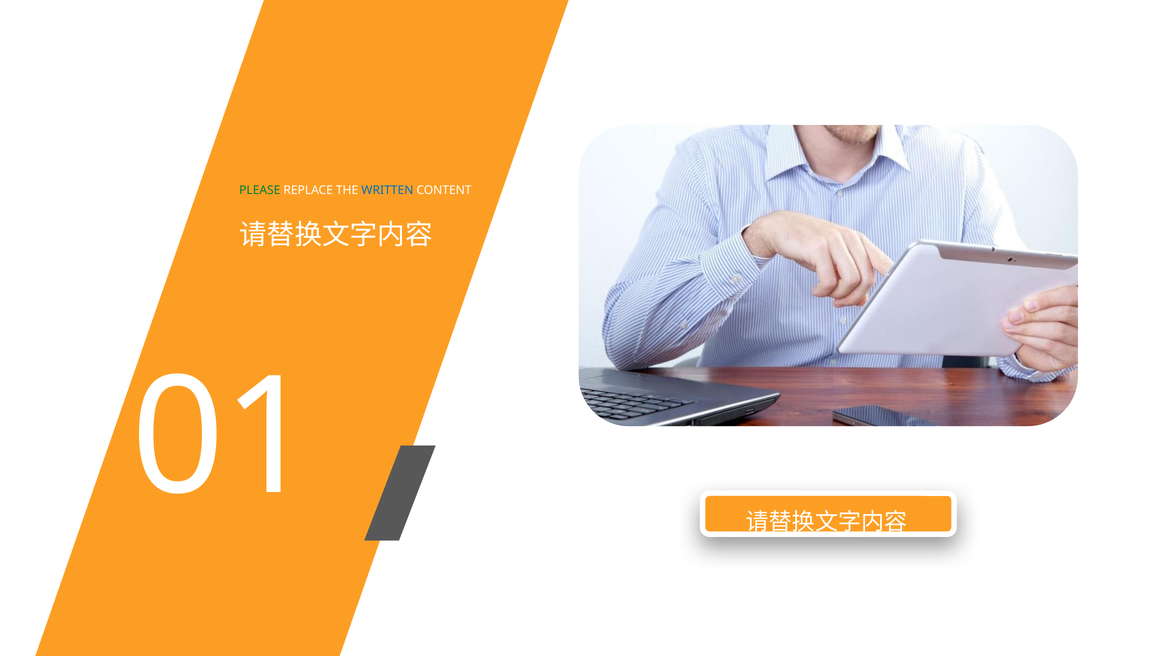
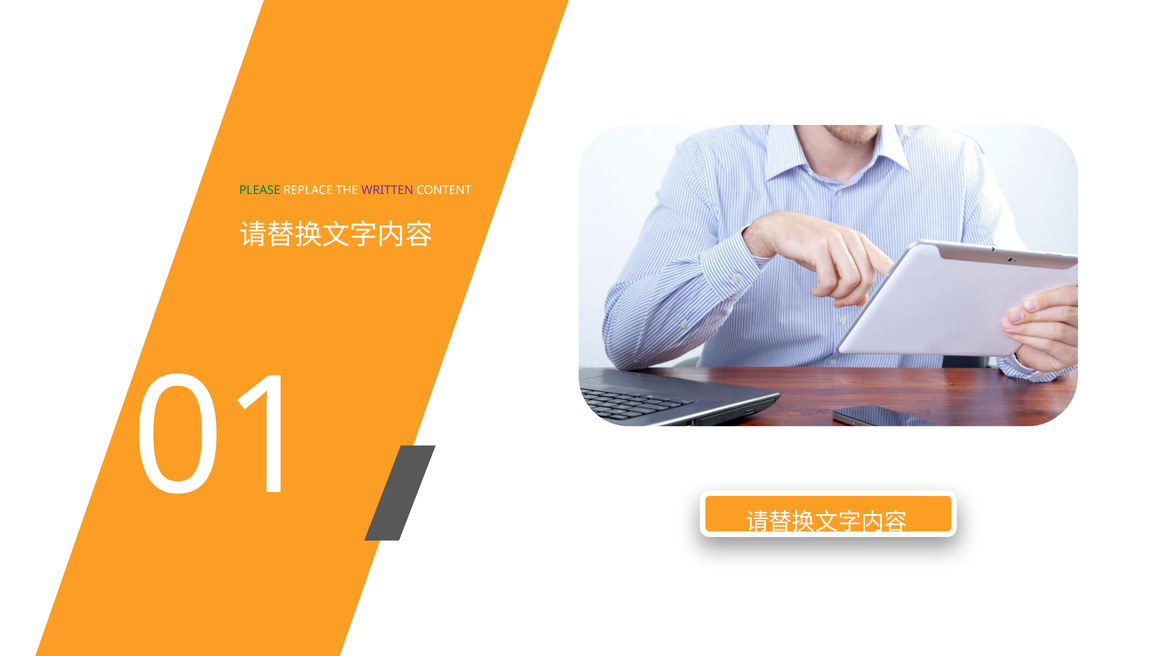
WRITTEN colour: blue -> purple (387, 190)
